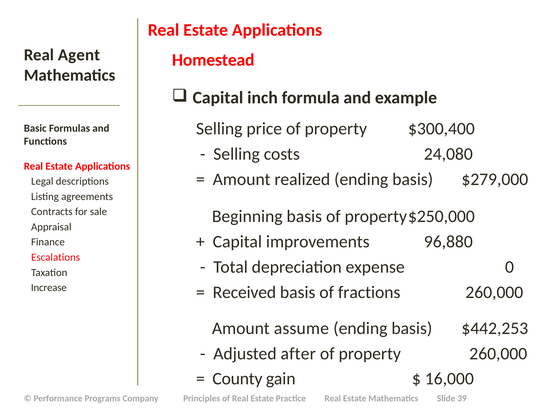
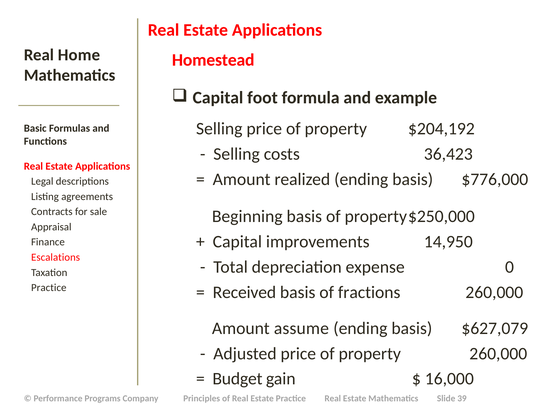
Agent: Agent -> Home (79, 55)
inch: inch -> foot (263, 98)
$300,400: $300,400 -> $204,192 (441, 129)
24,080: 24,080 -> 36,423 (448, 154)
$279,000: $279,000 -> $776,000 (495, 179)
96,880: 96,880 -> 14,950 (448, 242)
Increase: Increase -> Practice (49, 288)
$442,253: $442,253 -> $627,079 (495, 329)
Adjusted after: after -> price (298, 354)
County: County -> Budget (237, 379)
